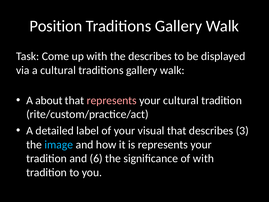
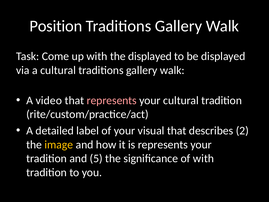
the describes: describes -> displayed (150, 56)
about: about -> video (49, 100)
3: 3 -> 2 (242, 130)
image colour: light blue -> yellow (59, 144)
6: 6 -> 5 (96, 158)
